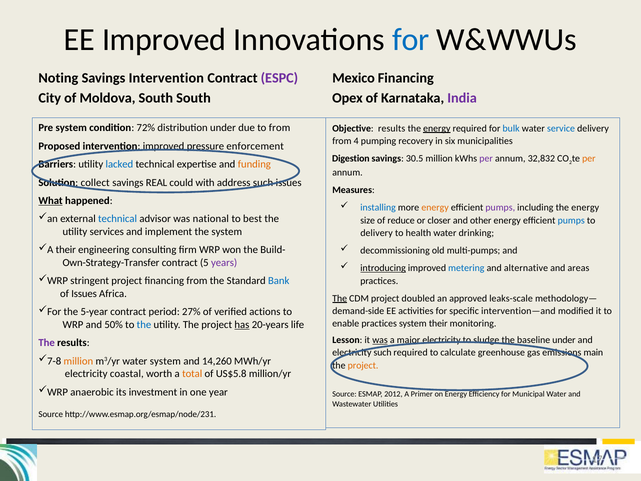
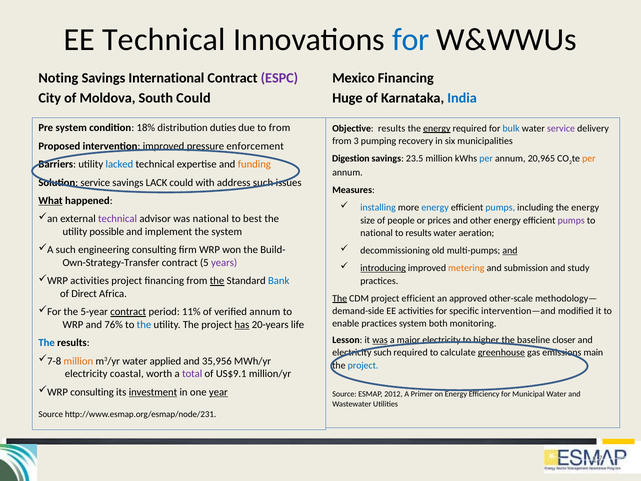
EE Improved: Improved -> Technical (164, 40)
Savings Intervention: Intervention -> International (166, 78)
South South: South -> Could (193, 98)
Opex: Opex -> Huge (347, 98)
India colour: purple -> blue (462, 98)
72%: 72% -> 18% (146, 128)
distribution under: under -> duties (223, 128)
service colour: blue -> purple (561, 128)
4: 4 -> 3 (356, 141)
30.5: 30.5 -> 23.5 (415, 159)
per colour: purple -> blue (486, 159)
32,832: 32,832 -> 20,965 (541, 159)
Solution collect: collect -> service (95, 182)
REAL: REAL -> LACK (157, 182)
energy colour: orange -> blue (435, 208)
pumps colour: purple -> blue (500, 208)
technical colour: blue -> purple (118, 219)
reduce: reduce -> people (401, 220)
closer: closer -> prices (439, 220)
pumps colour: blue -> purple (571, 220)
services: services -> possible (107, 232)
delivery: delivery -> national (377, 233)
to health: health -> results (419, 233)
drinking: drinking -> aeration (476, 233)
their: their -> such (66, 250)
and underline: none -> present (510, 250)
metering colour: blue -> orange (466, 268)
alternative: alternative -> submission (526, 268)
areas: areas -> study (579, 268)
stringent: stringent -> activities (90, 281)
the underline: none -> present (217, 281)
of Issues: Issues -> Direct (84, 294)
project doubled: doubled -> efficient (418, 298)
leaks-scale: leaks-scale -> other-scale (511, 298)
contract underline: none -> present (128, 312)
27%: 27% -> 11% (191, 312)
verified actions: actions -> annum (265, 312)
system their: their -> both (438, 324)
50%: 50% -> 76% (114, 325)
sludge: sludge -> higher (486, 340)
baseline under: under -> closer (564, 340)
The colour: purple -> blue (47, 343)
greenhouse underline: none -> present (501, 352)
water system: system -> applied (165, 361)
14,260: 14,260 -> 35,956 (217, 361)
project colour: orange -> blue (363, 365)
total colour: orange -> purple (192, 374)
US$5.8: US$5.8 -> US$9.1 (231, 374)
anaerobic: anaerobic -> consulting (92, 392)
investment underline: none -> present (153, 392)
year underline: none -> present (218, 392)
